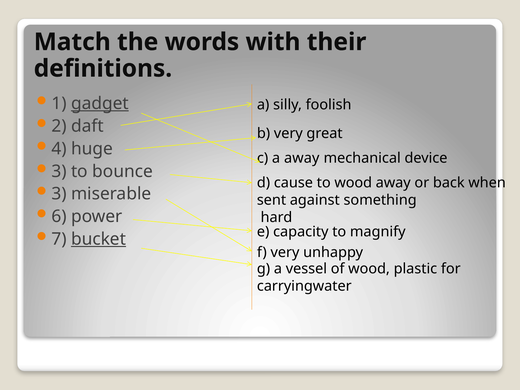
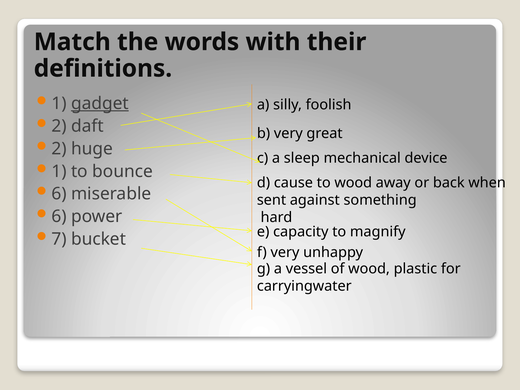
4: 4 -> 2 (59, 149)
a away: away -> sleep (302, 158)
3: 3 -> 1 (59, 171)
3: 3 -> 6 (59, 194)
bucket underline: present -> none (99, 239)
